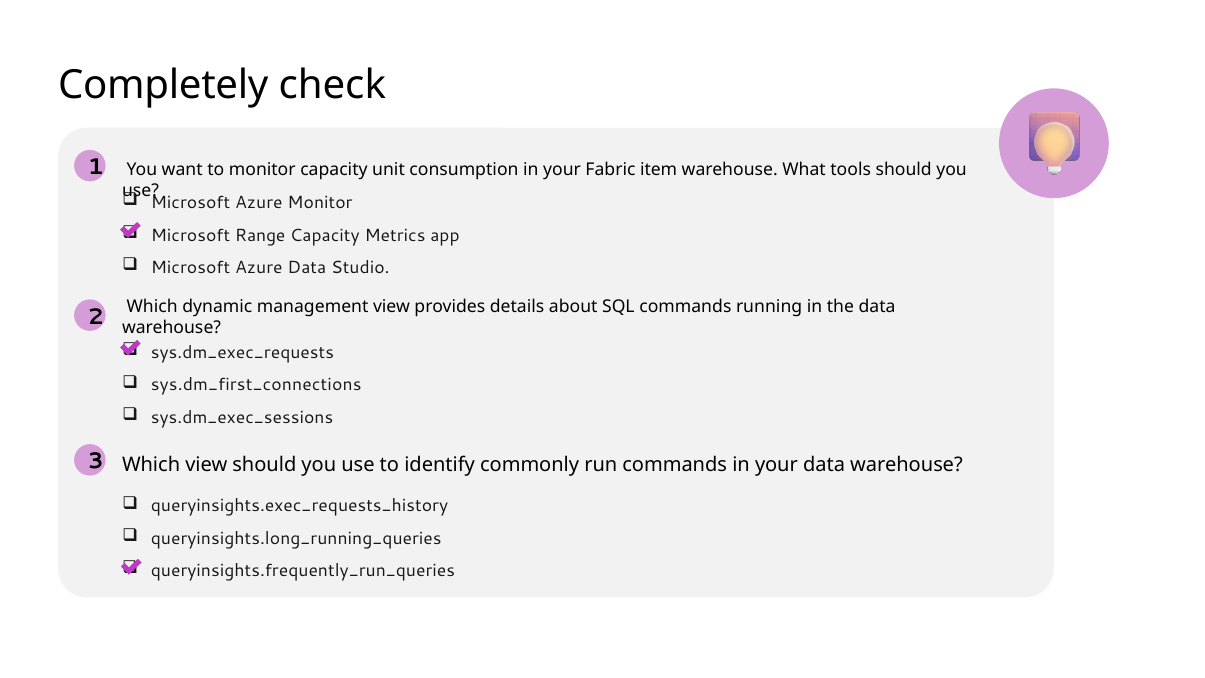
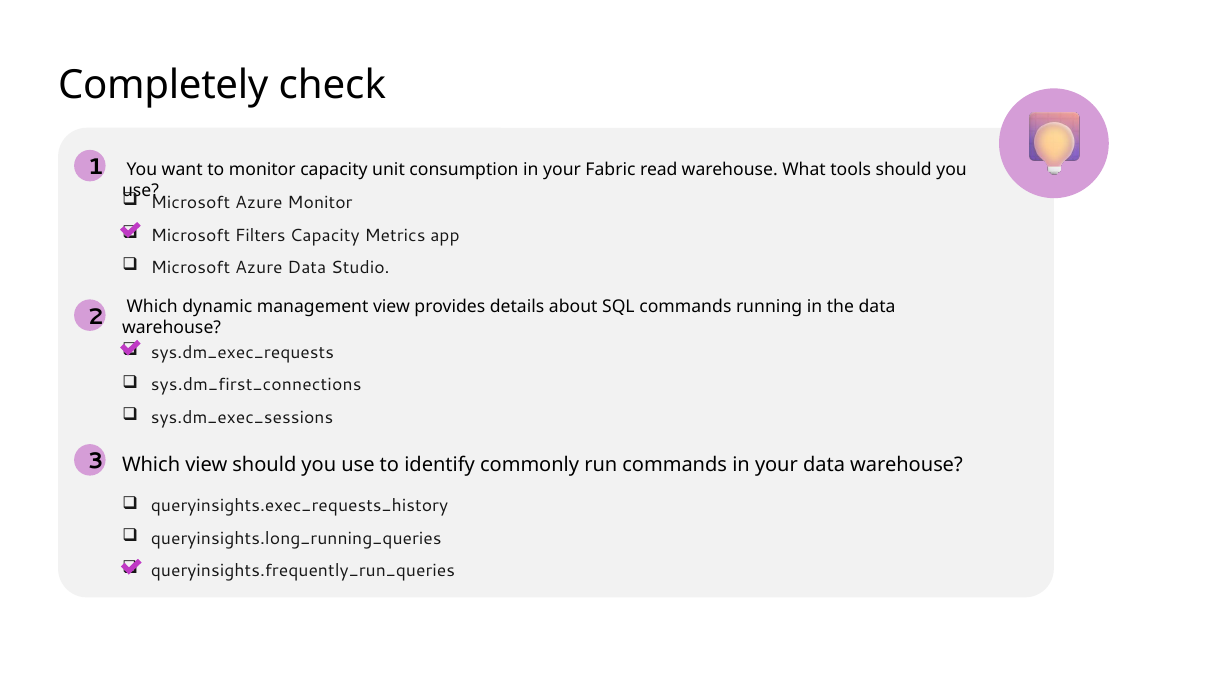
item: item -> read (659, 169)
Range: Range -> Filters (260, 235)
